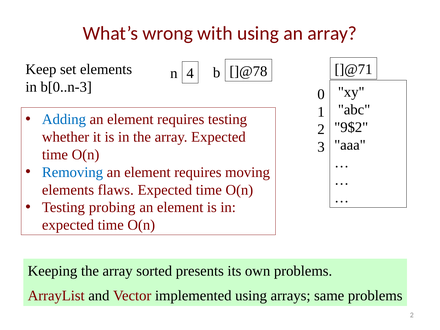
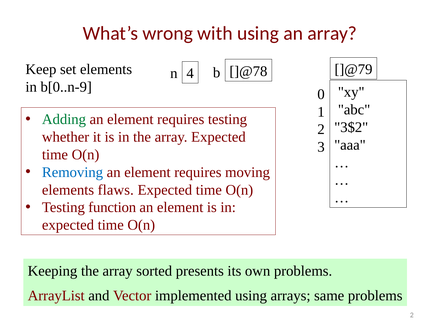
]@71: ]@71 -> ]@79 (354, 69)
b[0..n-3: b[0..n-3 -> b[0..n-9 (66, 87)
Adding colour: blue -> green (64, 119)
9$2: 9$2 -> 3$2 (351, 127)
probing: probing -> function (112, 207)
